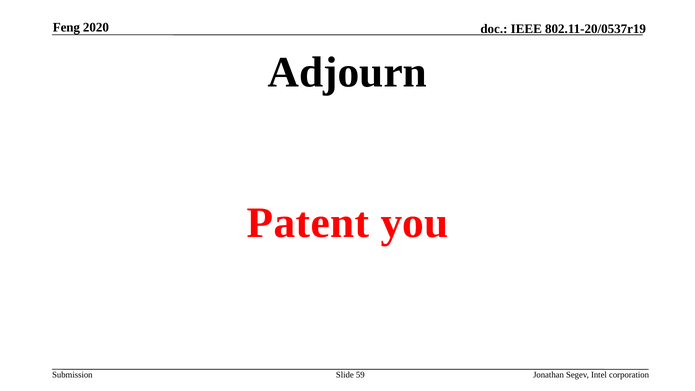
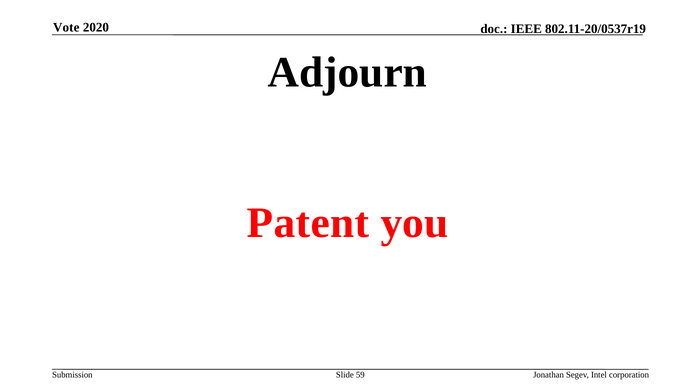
Feng: Feng -> Vote (66, 28)
